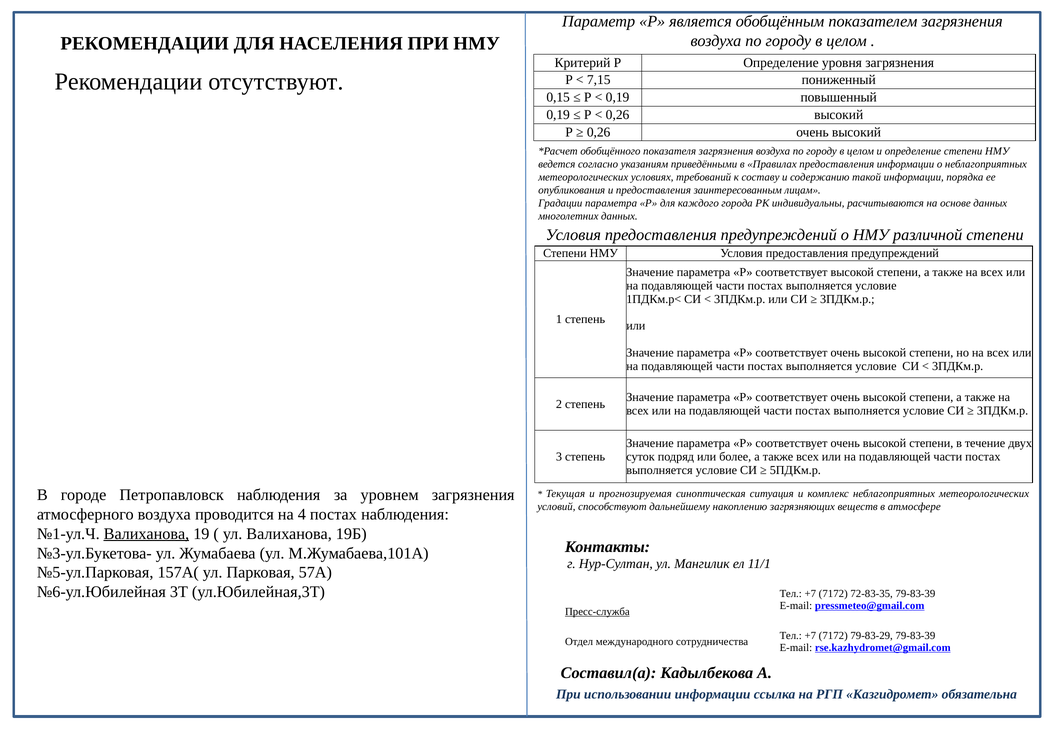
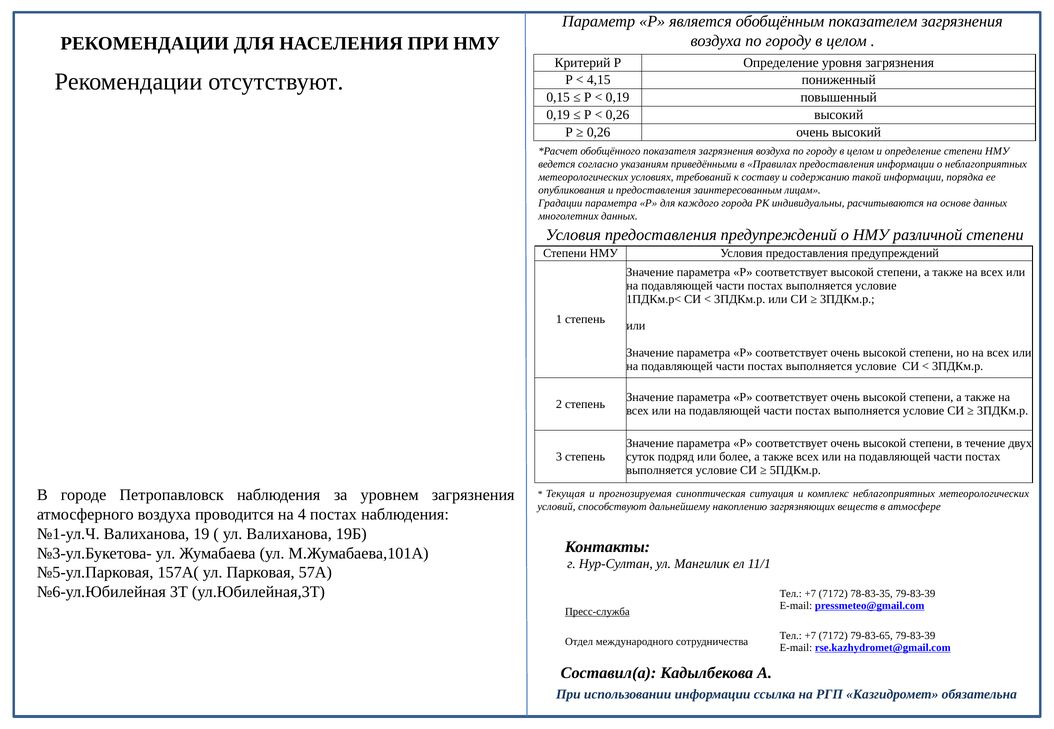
7,15: 7,15 -> 4,15 (599, 80)
Валиханова underline: present -> none (146, 534)
72-83-35: 72-83-35 -> 78-83-35 (872, 594)
79-83-29: 79-83-29 -> 79-83-65 (872, 636)
